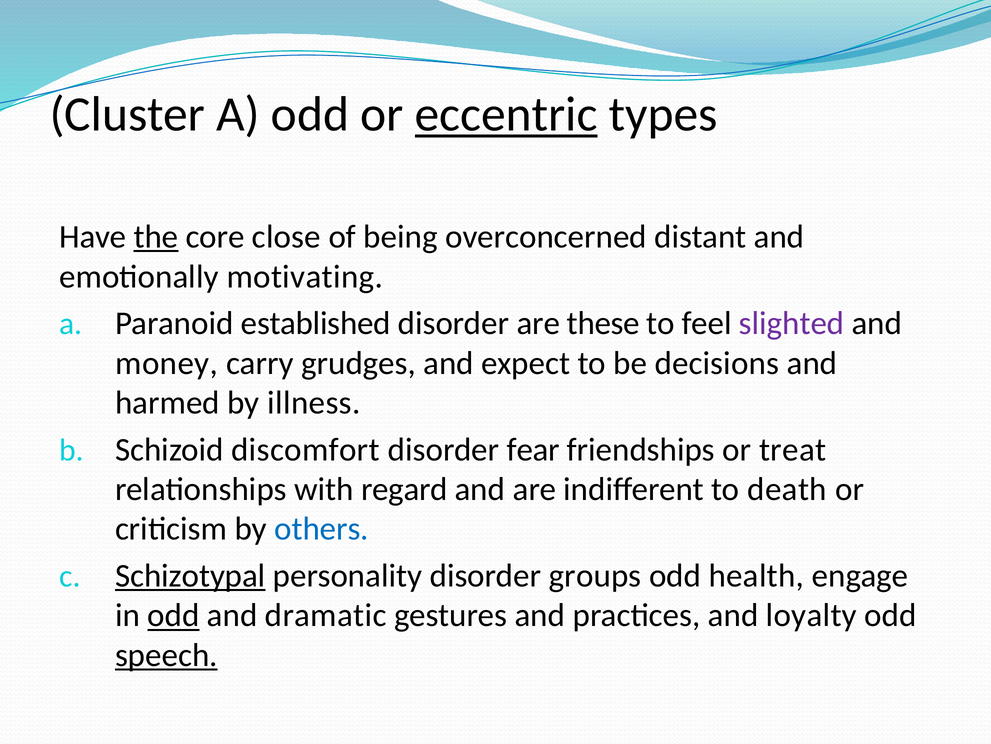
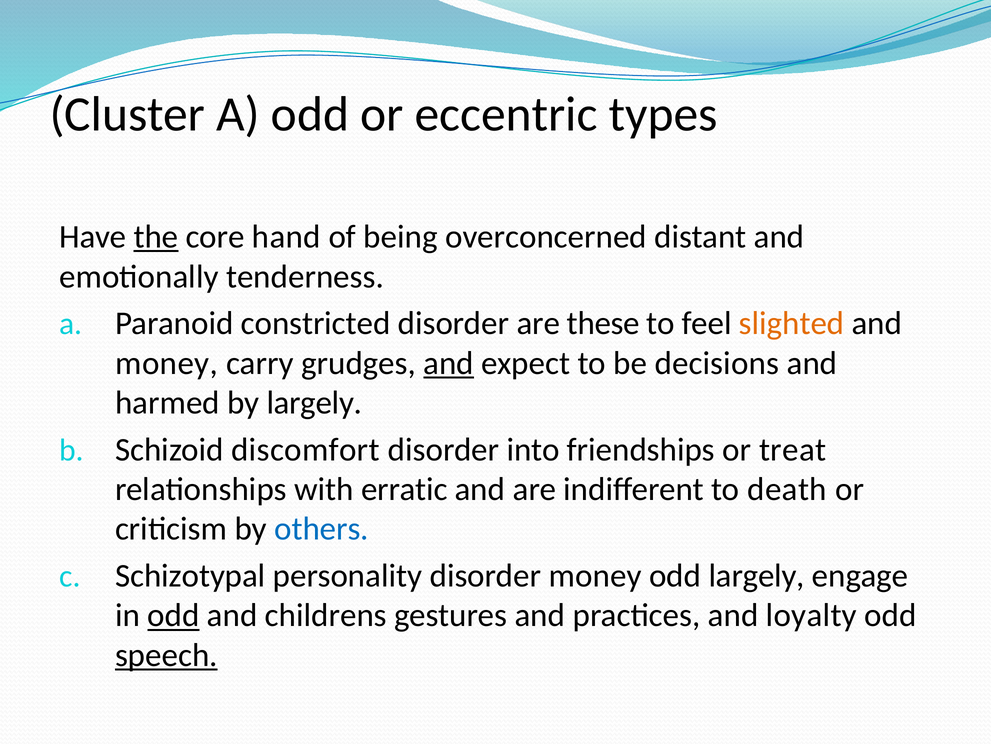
eccentric underline: present -> none (506, 114)
close: close -> hand (286, 237)
motivating: motivating -> tenderness (305, 276)
established: established -> constricted (316, 323)
slighted colour: purple -> orange (792, 323)
and underline: none -> present (449, 363)
by illness: illness -> largely (314, 402)
fear: fear -> into (533, 449)
regard: regard -> erratic (404, 489)
Schizotypal underline: present -> none (190, 575)
disorder groups: groups -> money (595, 575)
odd health: health -> largely (757, 575)
dramatic: dramatic -> childrens (326, 615)
